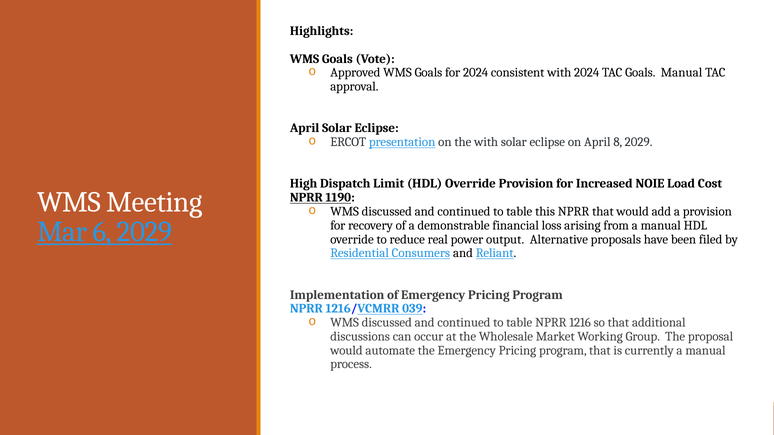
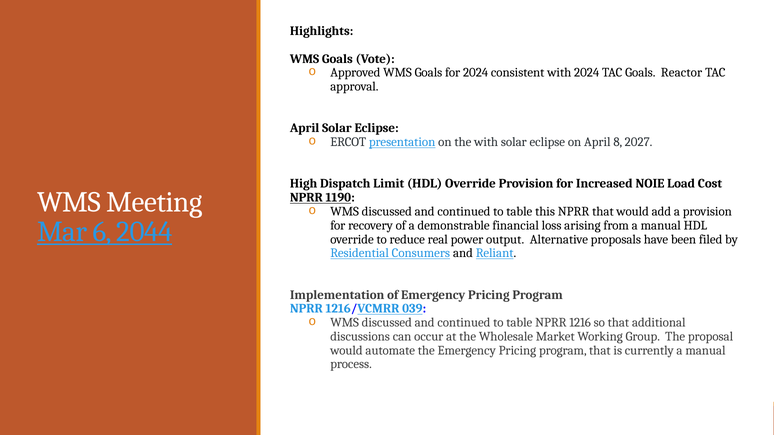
Goals Manual: Manual -> Reactor (681, 73)
8 2029: 2029 -> 2027 (639, 142)
6 2029: 2029 -> 2044 (144, 232)
